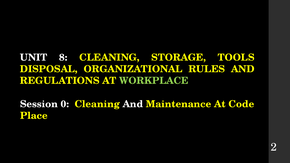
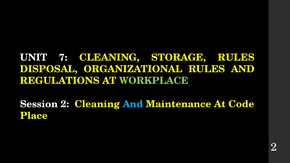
8: 8 -> 7 (63, 58)
STORAGE TOOLS: TOOLS -> RULES (236, 58)
Session 0: 0 -> 2 (65, 104)
And colour: white -> light blue (133, 104)
